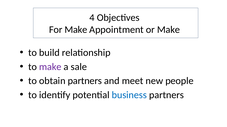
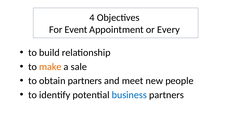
For Make: Make -> Event (76, 30)
or Make: Make -> Every (168, 30)
make colour: purple -> orange (50, 67)
